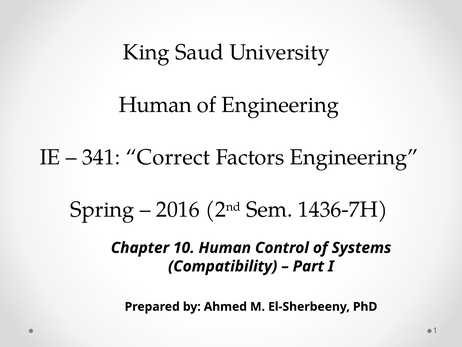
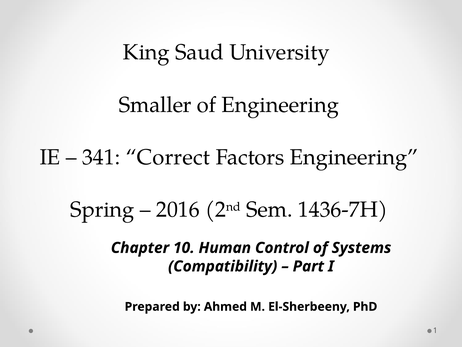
Human: Human -> Smaller (155, 105)
